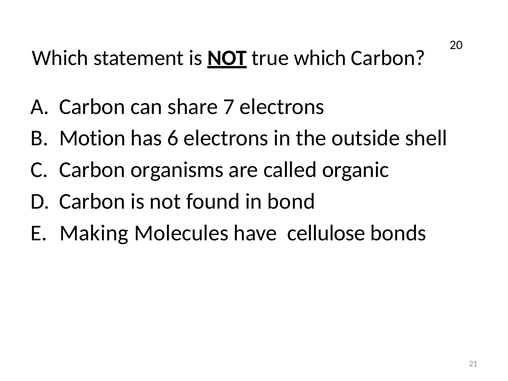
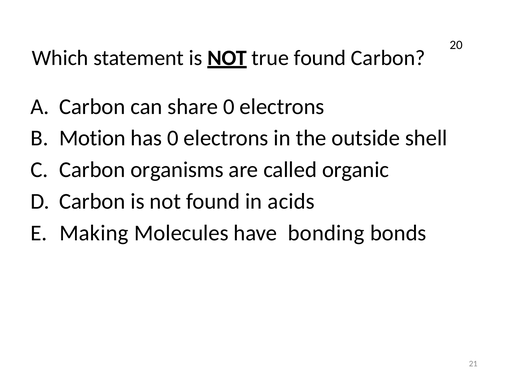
true which: which -> found (320, 58)
share 7: 7 -> 0 (229, 107)
has 6: 6 -> 0 (173, 138)
bond: bond -> acids (291, 201)
cellulose: cellulose -> bonding (326, 233)
